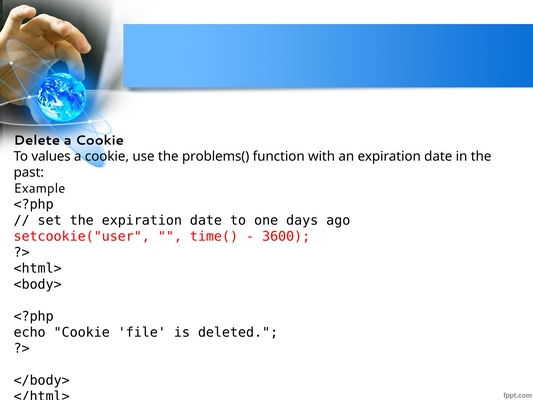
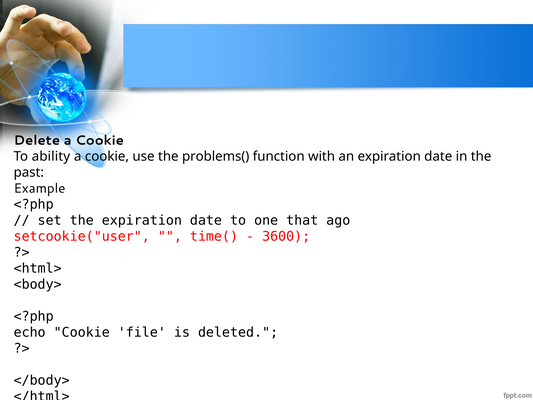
values: values -> ability (51, 156)
days: days -> that (302, 220)
